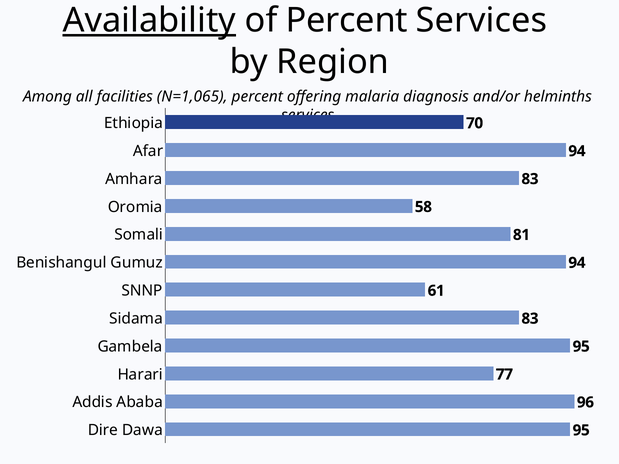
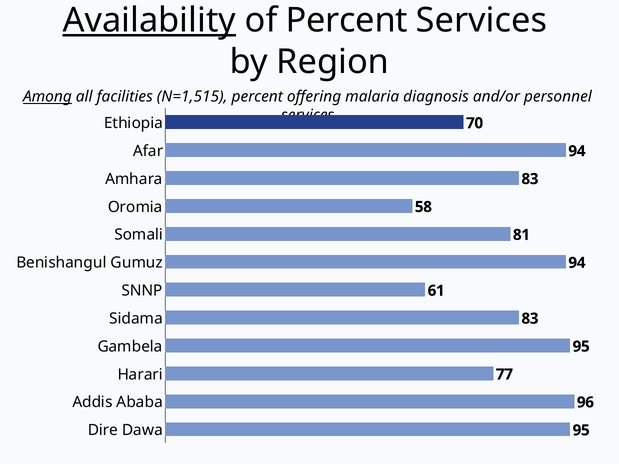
Among underline: none -> present (47, 97)
N=1,065: N=1,065 -> N=1,515 (192, 97)
helminths: helminths -> personnel (558, 97)
